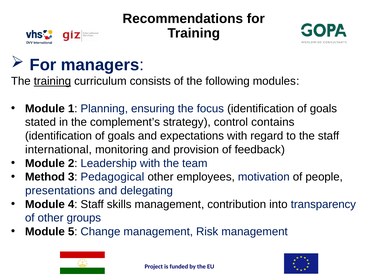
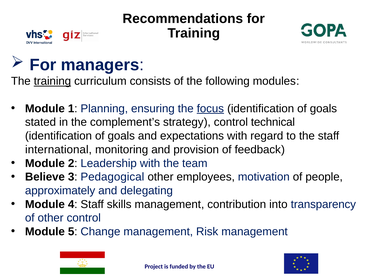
focus underline: none -> present (210, 108)
contains: contains -> technical (273, 122)
Method: Method -> Believe (45, 177)
presentations: presentations -> approximately (60, 190)
other groups: groups -> control (84, 218)
